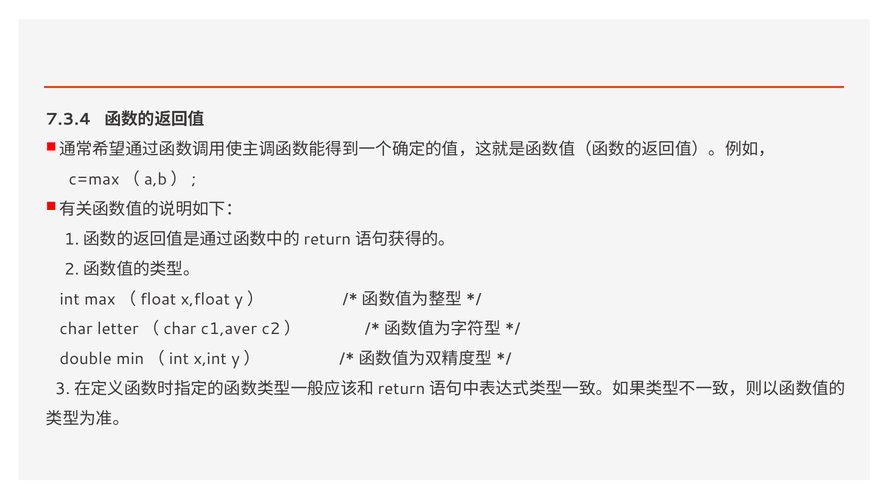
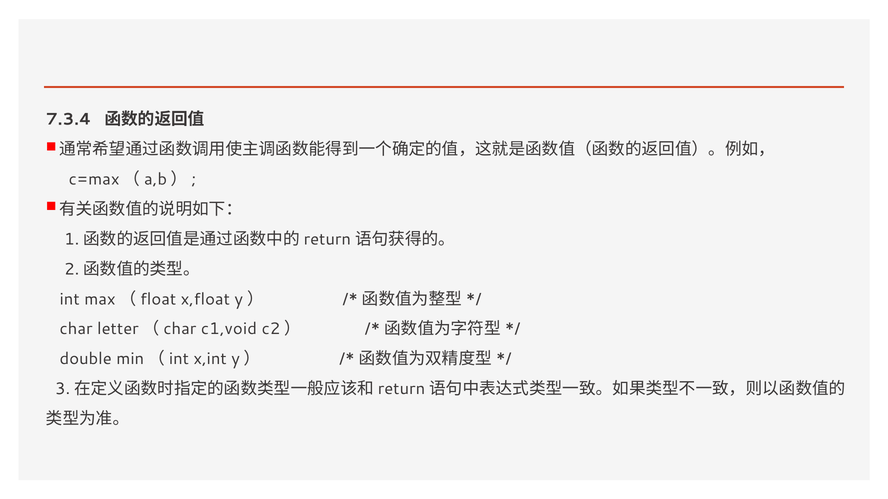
c1,aver: c1,aver -> c1,void (229, 329)
